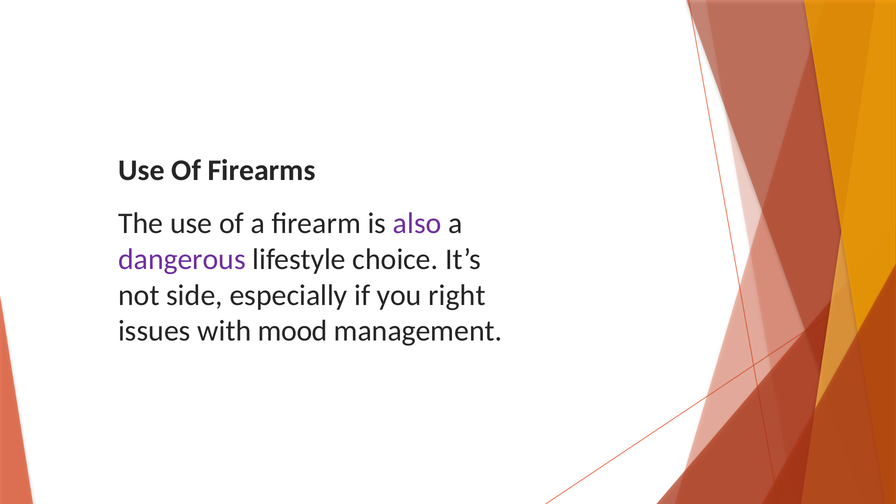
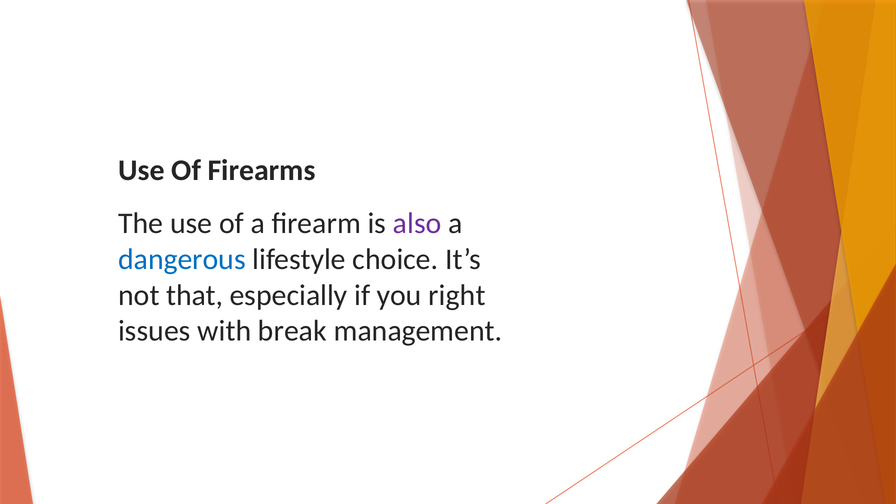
dangerous colour: purple -> blue (182, 259)
side: side -> that (195, 295)
mood: mood -> break (292, 331)
